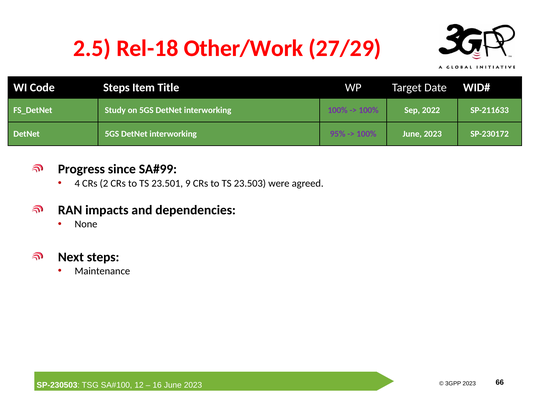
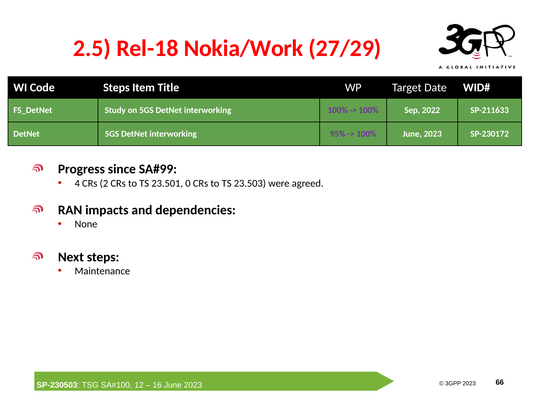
Other/Work: Other/Work -> Nokia/Work (243, 48)
9: 9 -> 0 (188, 183)
